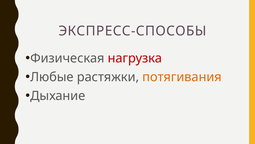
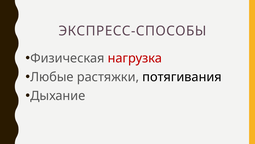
потягивания colour: orange -> black (182, 77)
